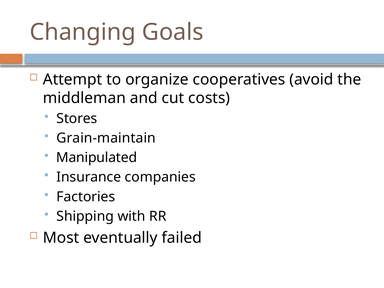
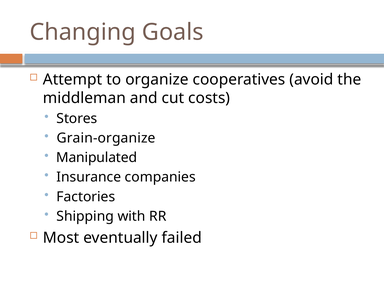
Grain-maintain: Grain-maintain -> Grain-organize (106, 138)
